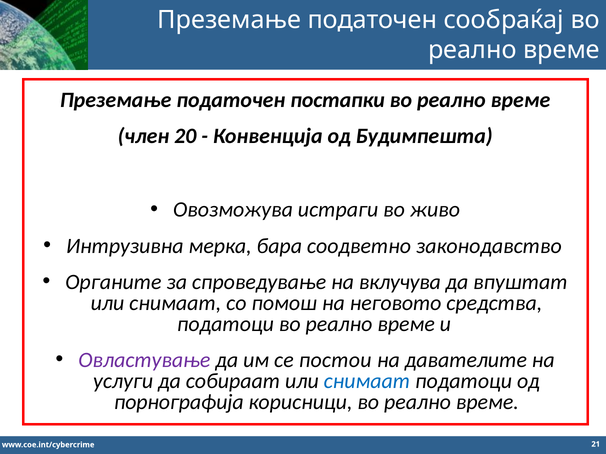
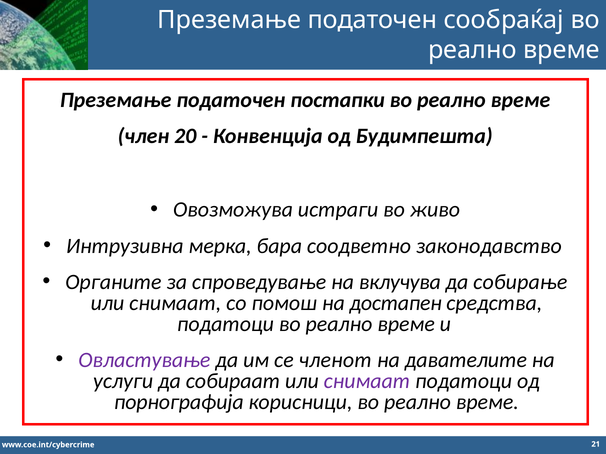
впуштат: впуштат -> собирање (520, 282)
неговото: неговото -> достапен (396, 303)
постои: постои -> членот (335, 360)
снимаат colour: blue -> purple (367, 381)
